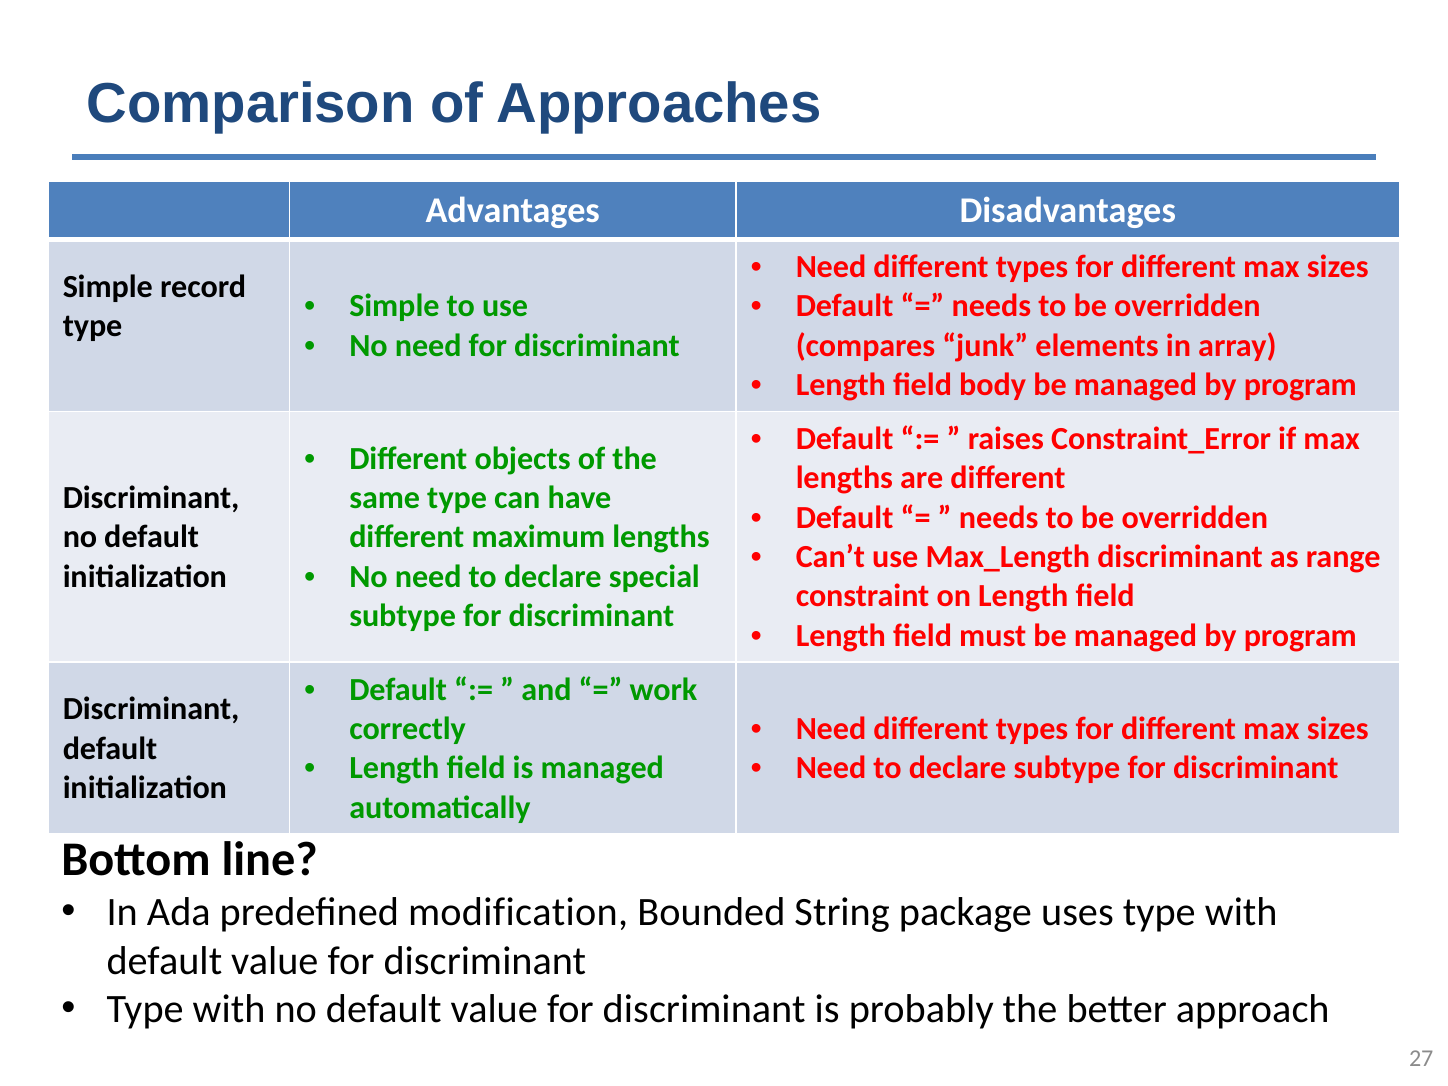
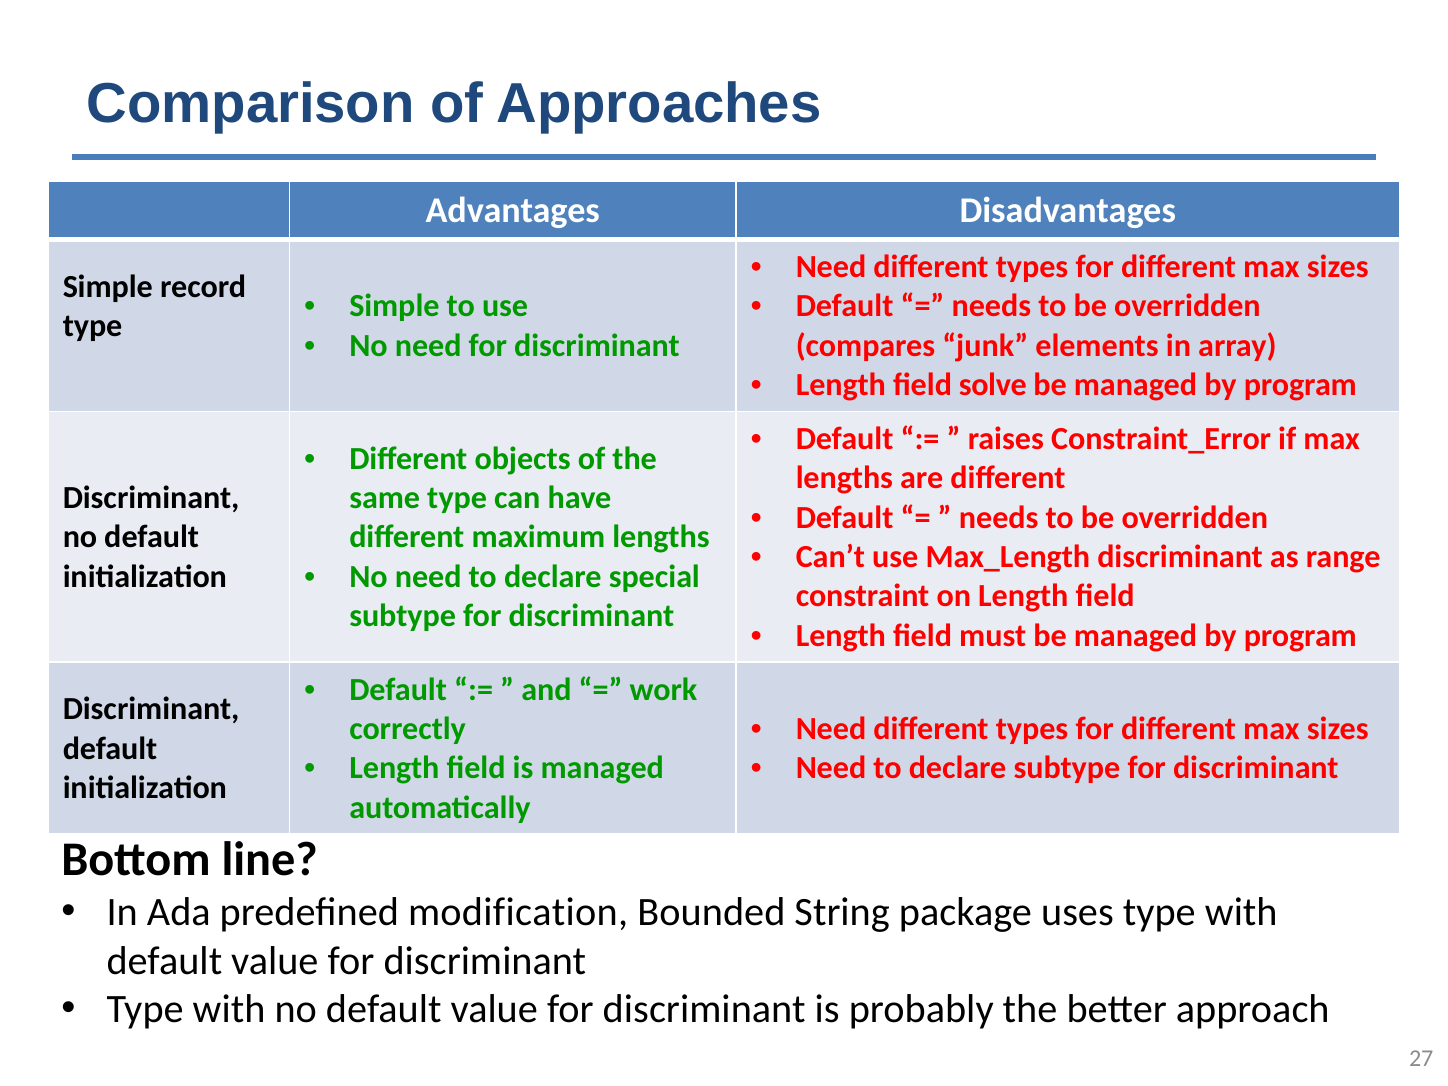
body: body -> solve (993, 385)
